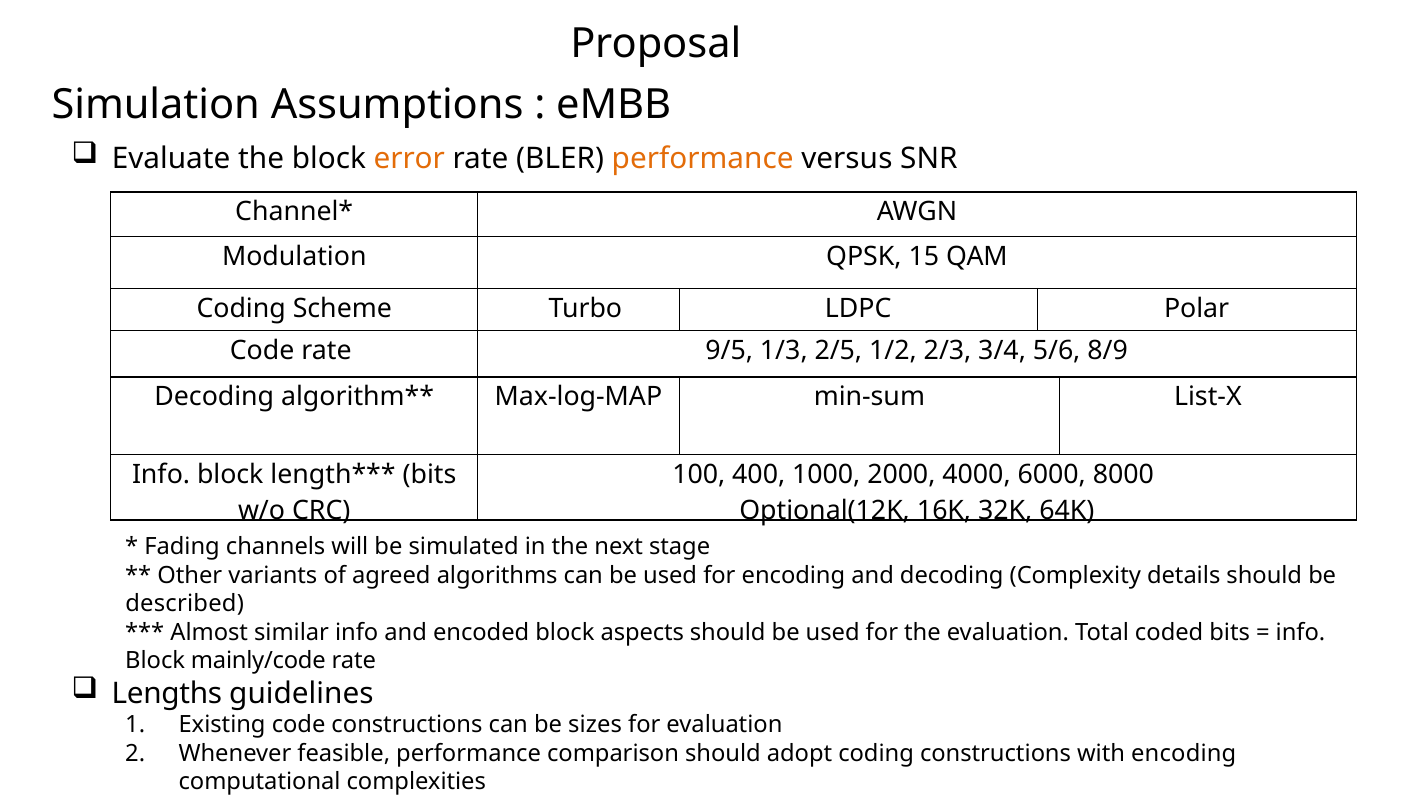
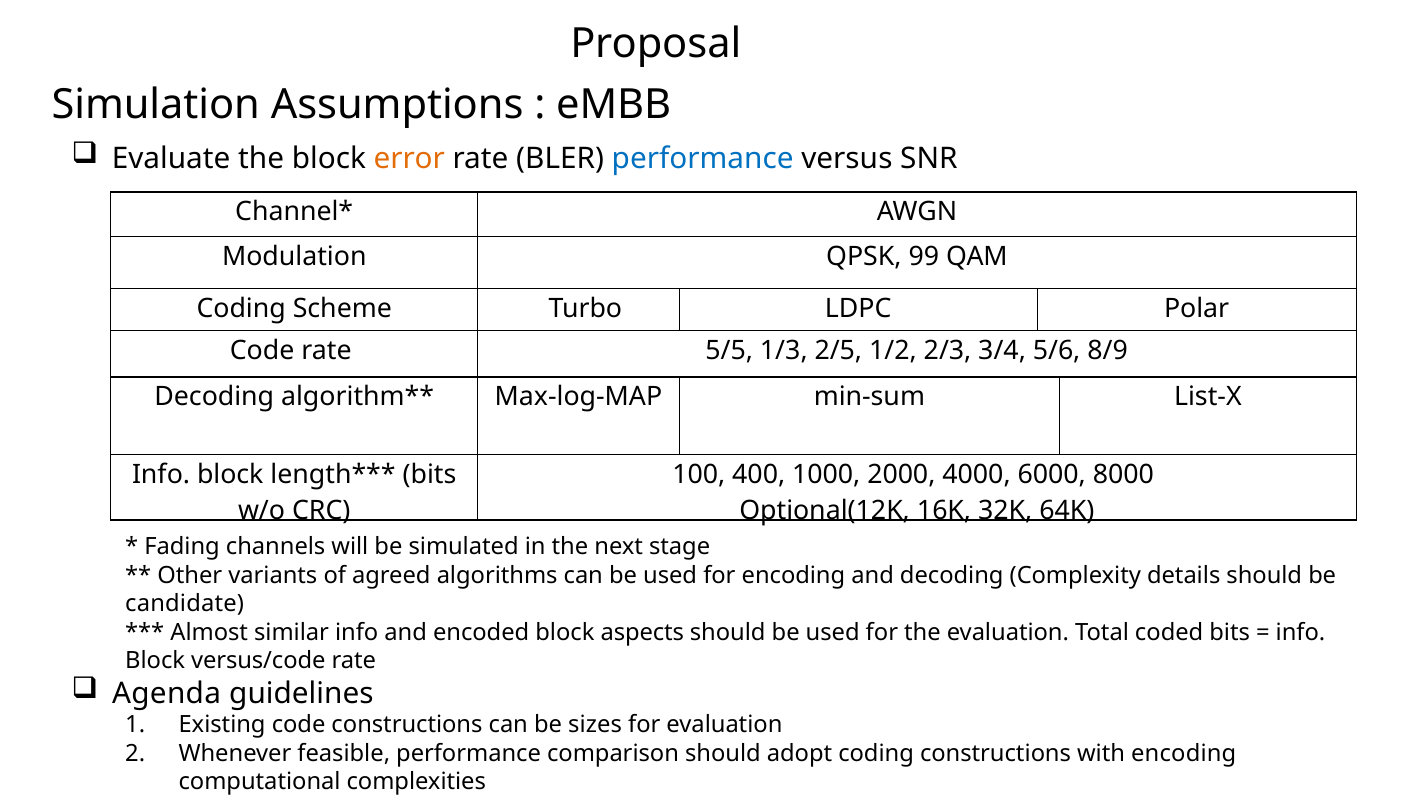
performance colour: orange -> blue (703, 159)
15: 15 -> 99 (924, 257)
9/5: 9/5 -> 5/5 (729, 350)
described: described -> candidate (185, 604)
mainly/code: mainly/code -> versus/code (258, 661)
Lengths: Lengths -> Agenda (167, 693)
